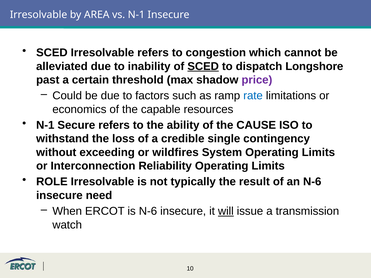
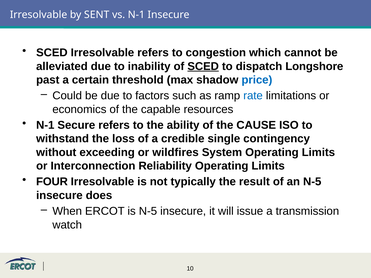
AREA: AREA -> SENT (97, 15)
price colour: purple -> blue (257, 80)
ROLE: ROLE -> FOUR (52, 182)
an N-6: N-6 -> N-5 (312, 182)
need: need -> does (99, 196)
is N-6: N-6 -> N-5 (148, 211)
will underline: present -> none (226, 211)
